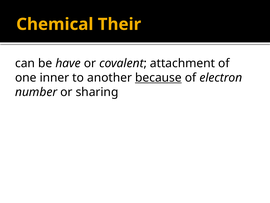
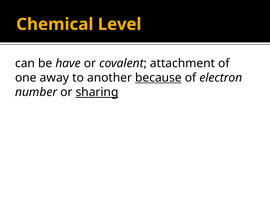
Their: Their -> Level (120, 24)
inner: inner -> away (54, 78)
sharing underline: none -> present (97, 92)
